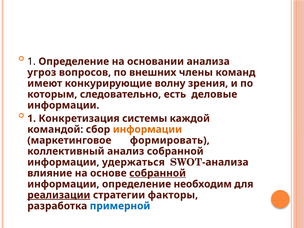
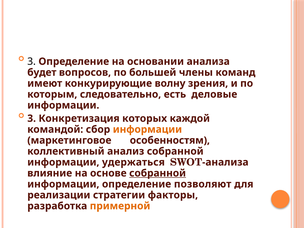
1: 1 -> 3 (32, 61)
угроз: угроз -> будет (42, 72)
внешних: внешних -> большей (153, 72)
1: 1 -> 3 (32, 118)
системы: системы -> которых (145, 118)
формировать: формировать -> особенностям (170, 140)
необходим: необходим -> позволяют (203, 184)
реализации underline: present -> none (59, 195)
примерной colour: blue -> orange (120, 206)
